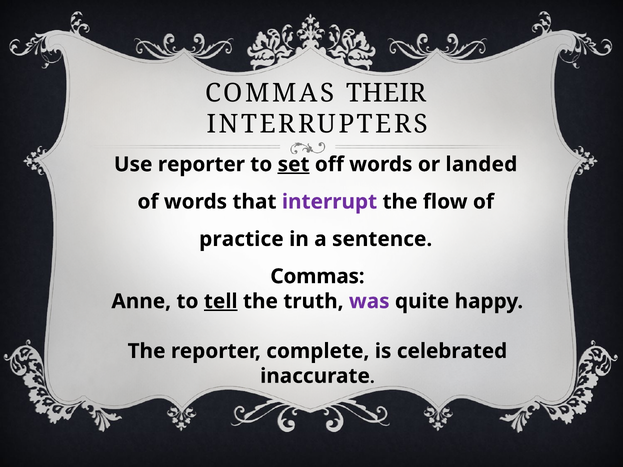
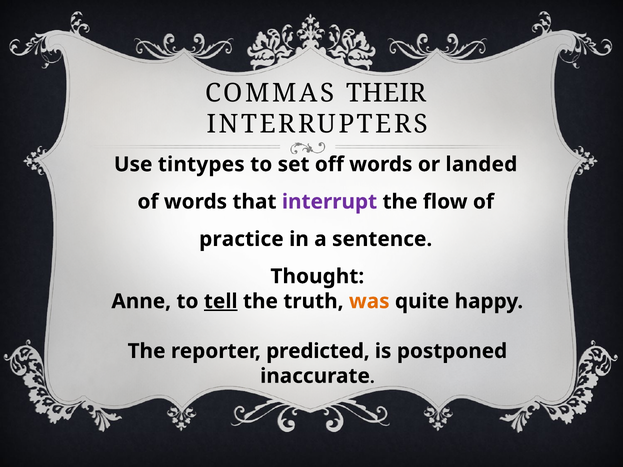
Use reporter: reporter -> tintypes (201, 164)
set underline: present -> none (294, 164)
Commas: Commas -> Thought (317, 277)
was colour: purple -> orange (369, 301)
complete: complete -> predicted (318, 351)
celebrated: celebrated -> postponed (452, 351)
